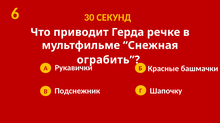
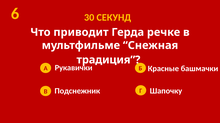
ограбить: ограбить -> традиция (108, 60)
